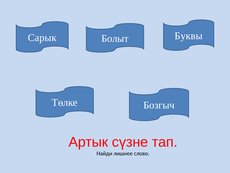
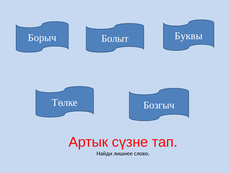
Сарык: Сарык -> Борыч (42, 38)
